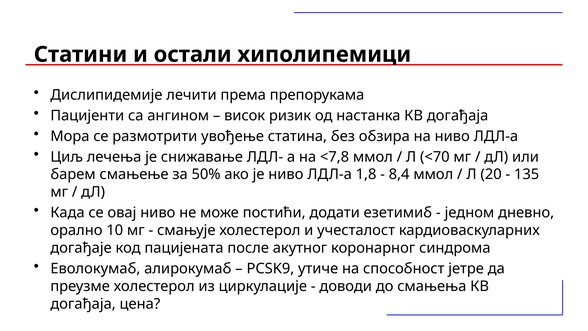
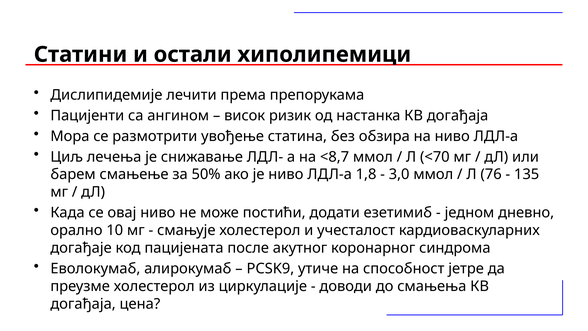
<7,8: <7,8 -> <8,7 (335, 157)
8,4: 8,4 -> 3,0 (399, 174)
20: 20 -> 76 (491, 174)
